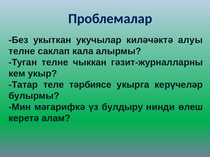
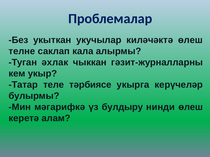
киләчәктә алуы: алуы -> өлеш (190, 40)
Туган телне: телне -> әхлак (55, 62)
